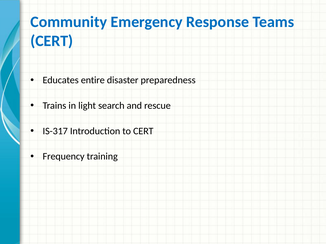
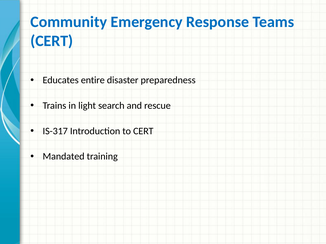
Frequency: Frequency -> Mandated (64, 157)
